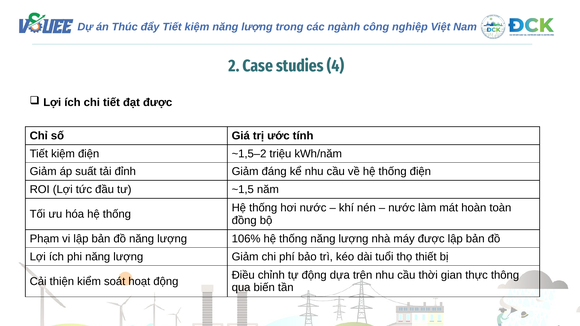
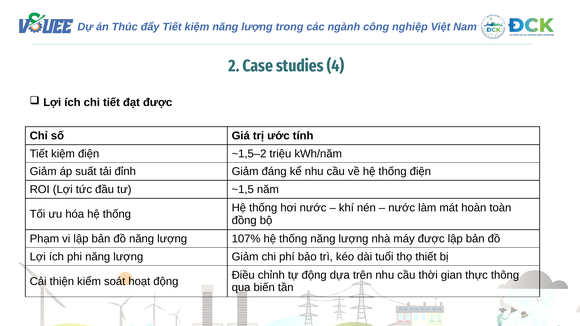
106%: 106% -> 107% (246, 239)
